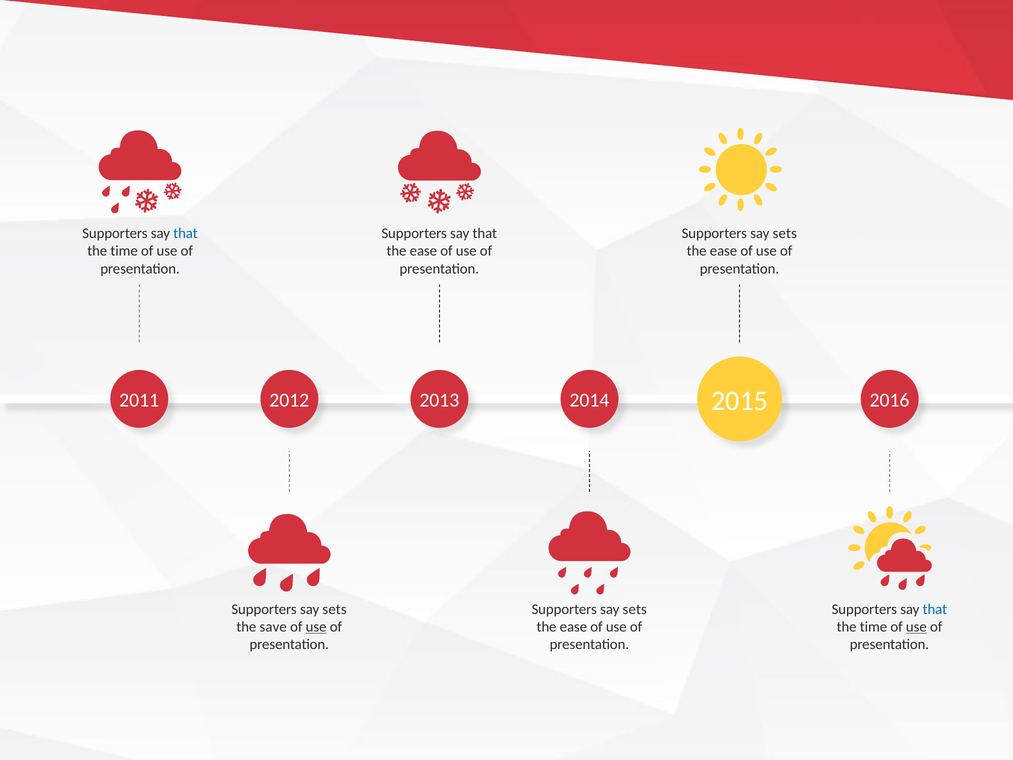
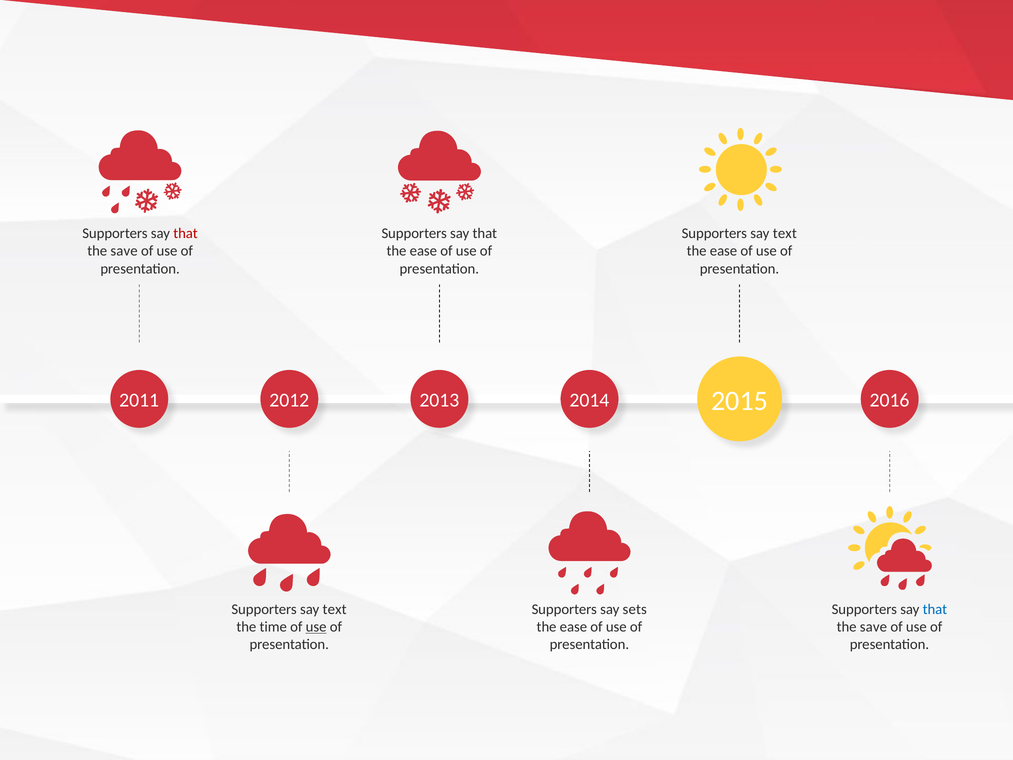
that colour: blue -> red (186, 233)
sets: sets -> text (785, 233)
time: time -> save (124, 251)
sets: sets -> text (335, 609)
save: save -> time (273, 627)
time: time -> save (873, 627)
use underline: present -> none (916, 627)
